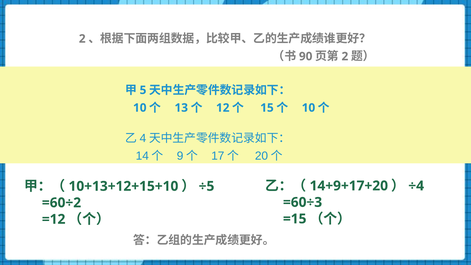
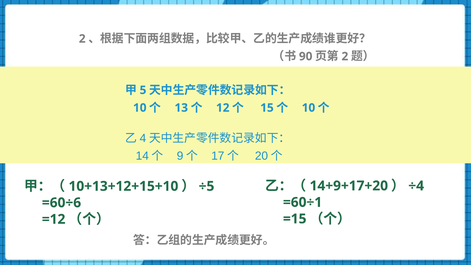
=60÷3: =60÷3 -> =60÷1 (303, 202)
=60÷2: =60÷2 -> =60÷6 (61, 203)
